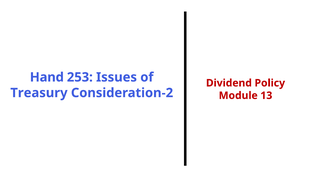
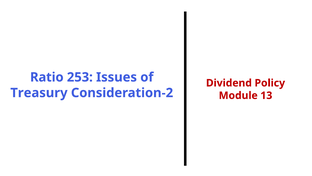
Hand: Hand -> Ratio (47, 77)
